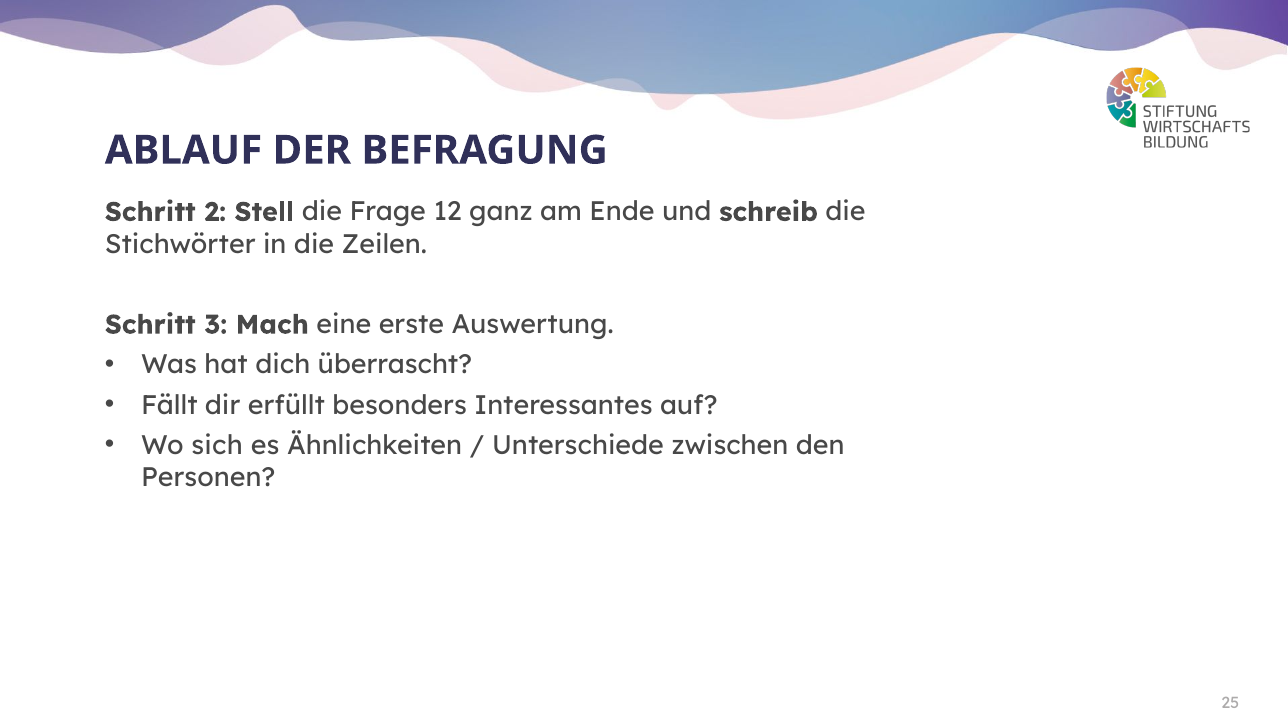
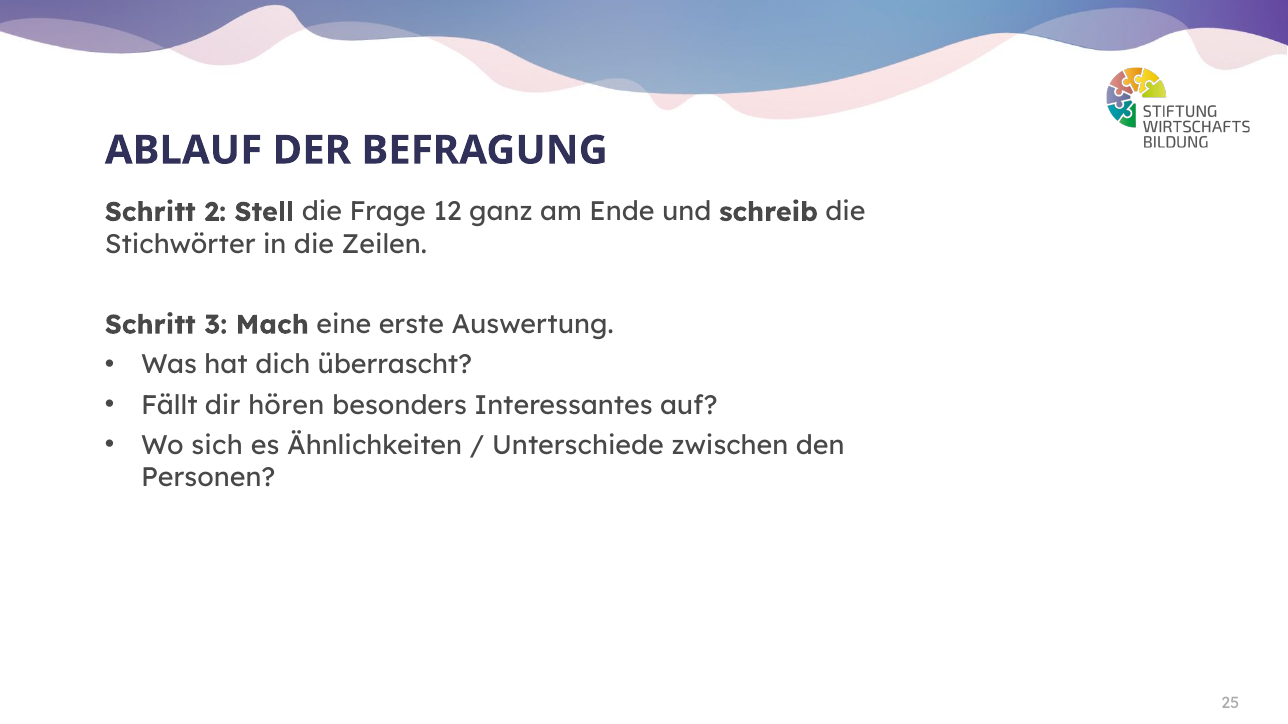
erfüllt: erfüllt -> hören (286, 406)
